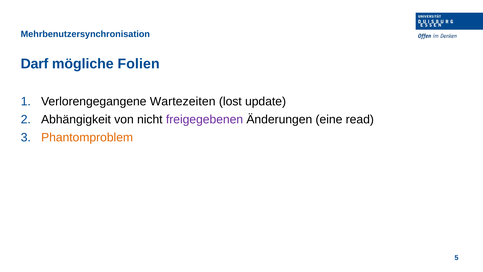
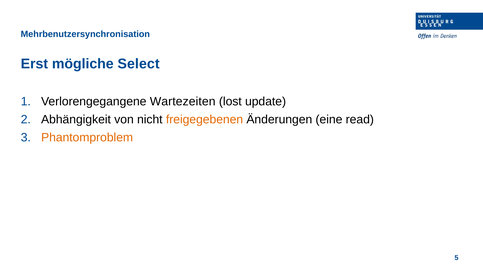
Darf: Darf -> Erst (34, 64)
Folien: Folien -> Select (139, 64)
freigegebenen colour: purple -> orange (205, 119)
